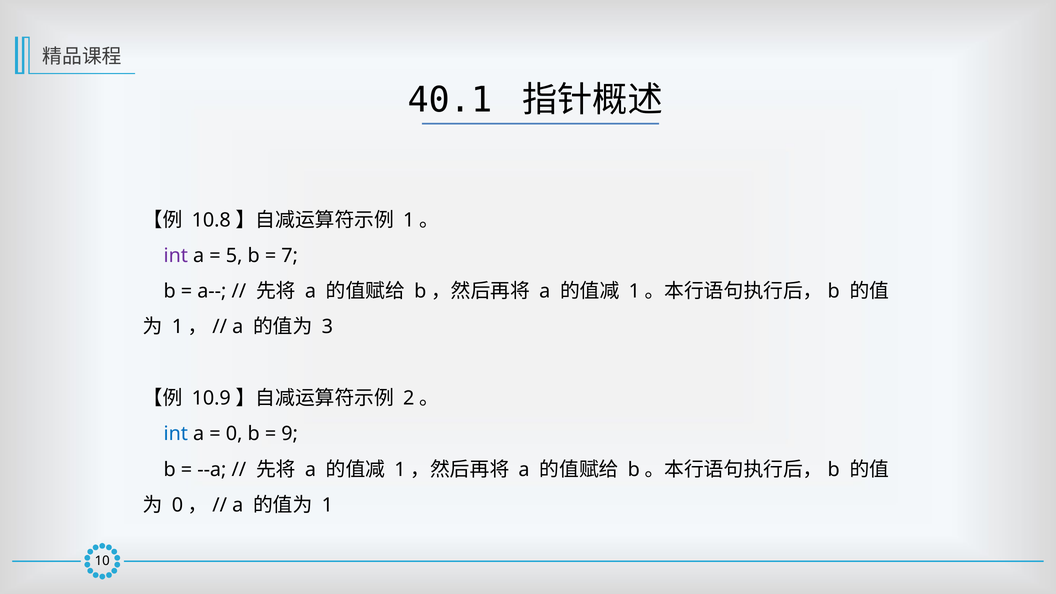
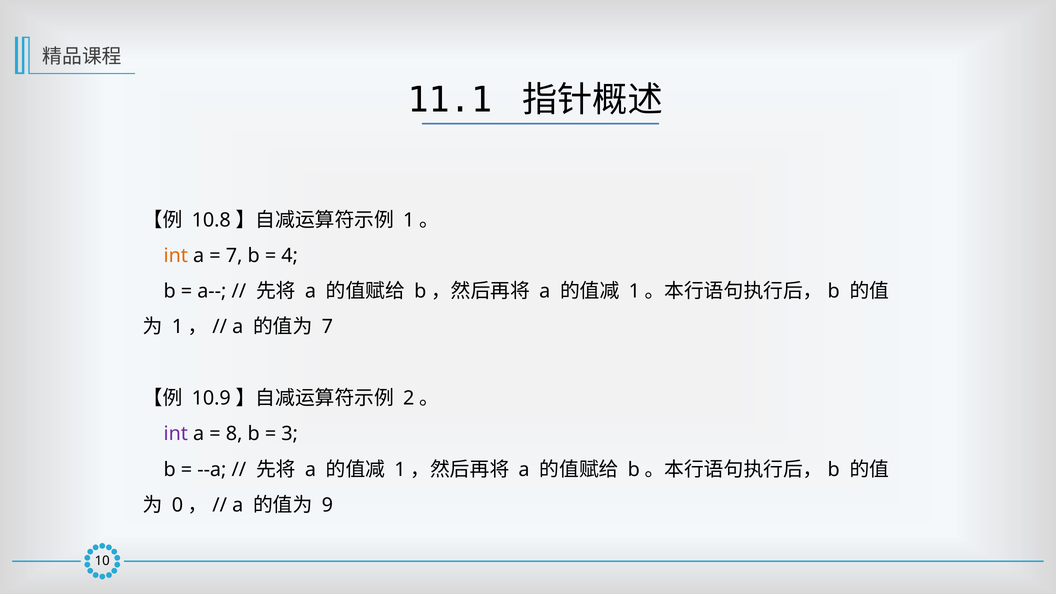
40.1: 40.1 -> 11.1 (450, 100)
int colour: purple -> orange (176, 256)
5: 5 -> 7 (234, 256)
7: 7 -> 4 (290, 256)
3: 3 -> 7 (327, 327)
int colour: blue -> purple (176, 434)
0: 0 -> 8 (234, 434)
9: 9 -> 3 (290, 434)
1: 1 -> 9 (327, 505)
